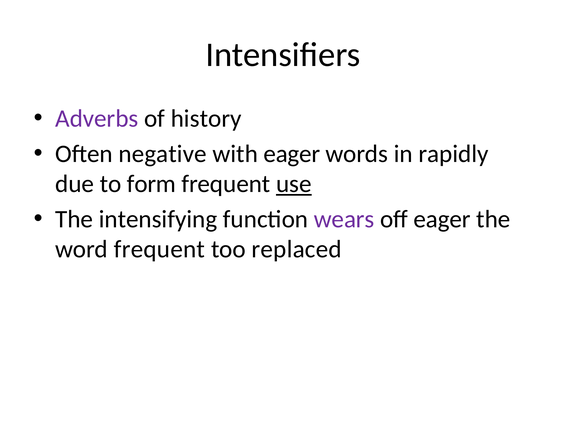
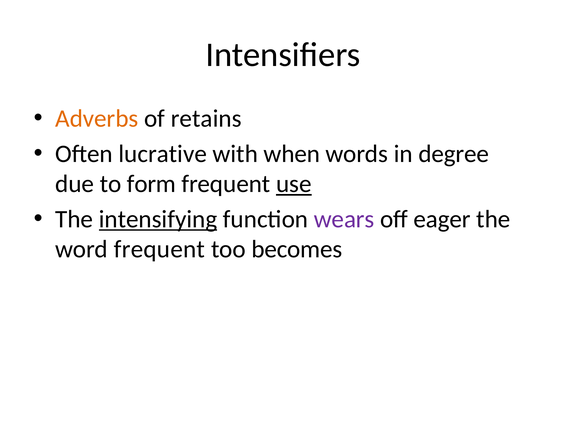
Adverbs colour: purple -> orange (97, 119)
history: history -> retains (206, 119)
negative: negative -> lucrative (163, 154)
with eager: eager -> when (292, 154)
rapidly: rapidly -> degree (454, 154)
intensifying underline: none -> present (158, 219)
replaced: replaced -> becomes (297, 250)
